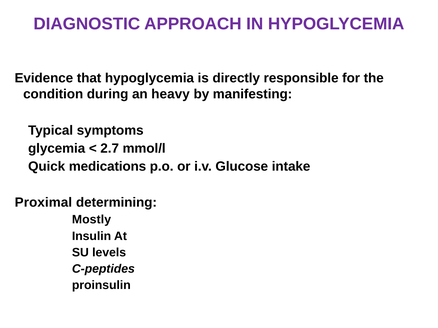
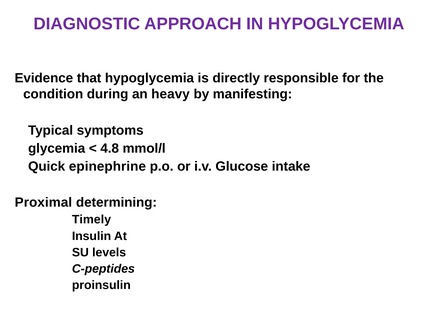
2.7: 2.7 -> 4.8 (110, 149)
medications: medications -> epinephrine (107, 167)
Mostly: Mostly -> Timely (91, 220)
